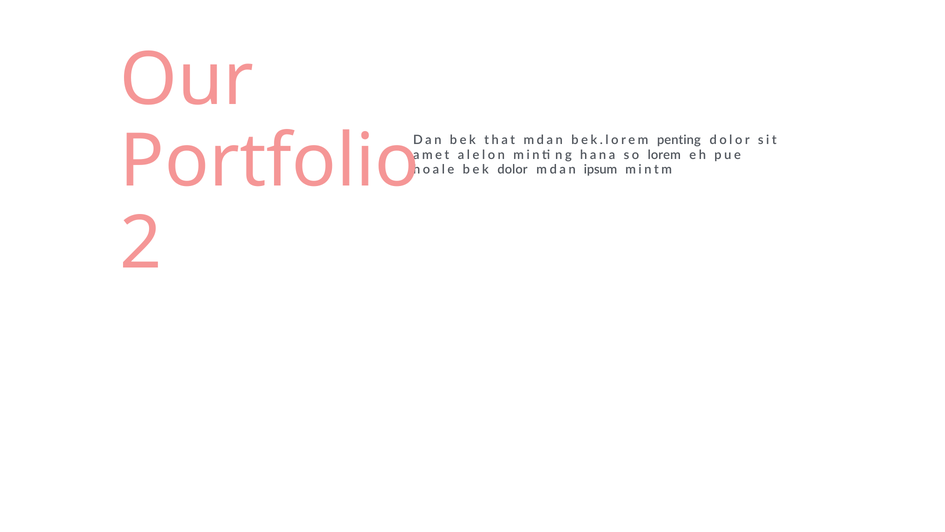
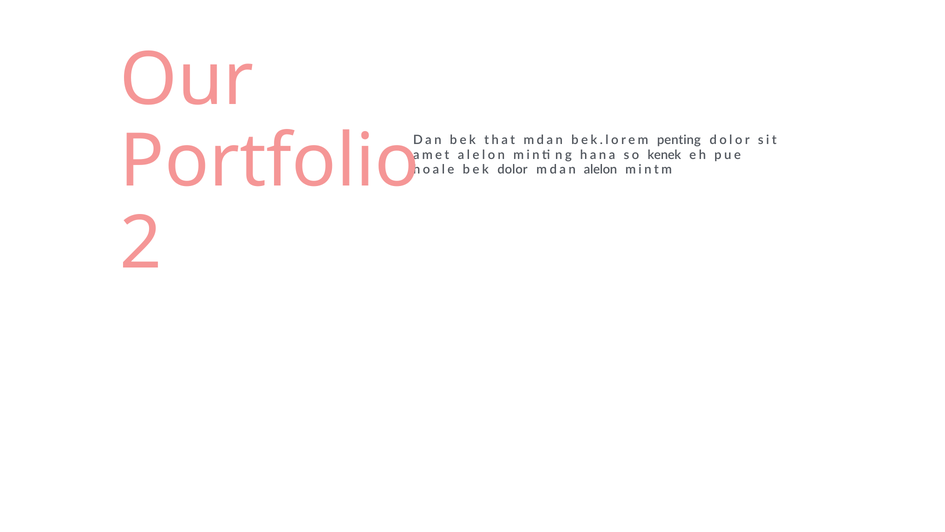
lorem: lorem -> kenek (664, 155)
mdan ipsum: ipsum -> alelon (601, 170)
